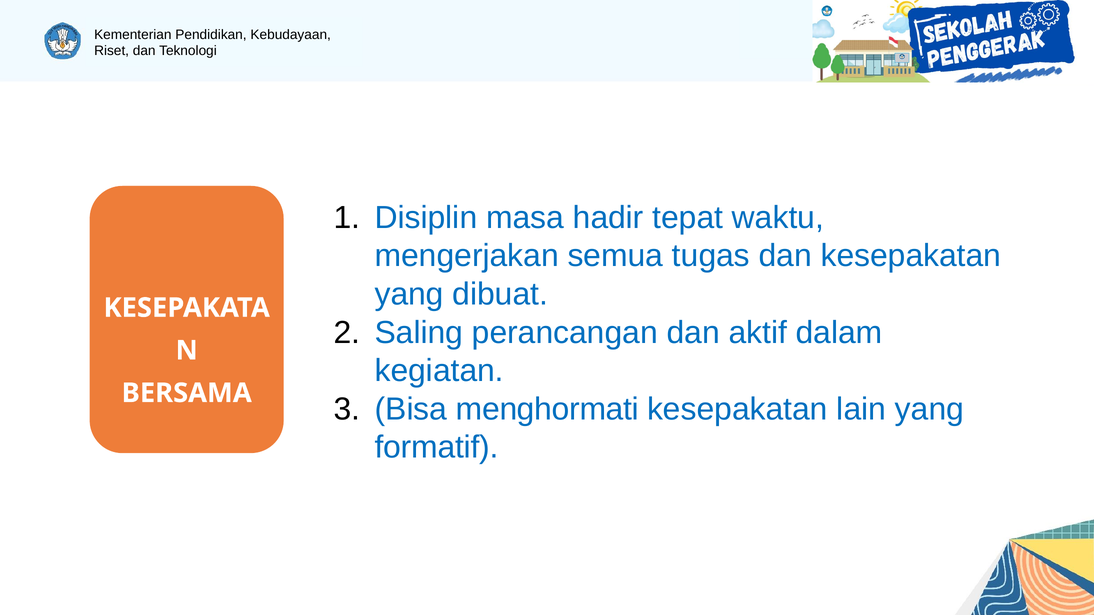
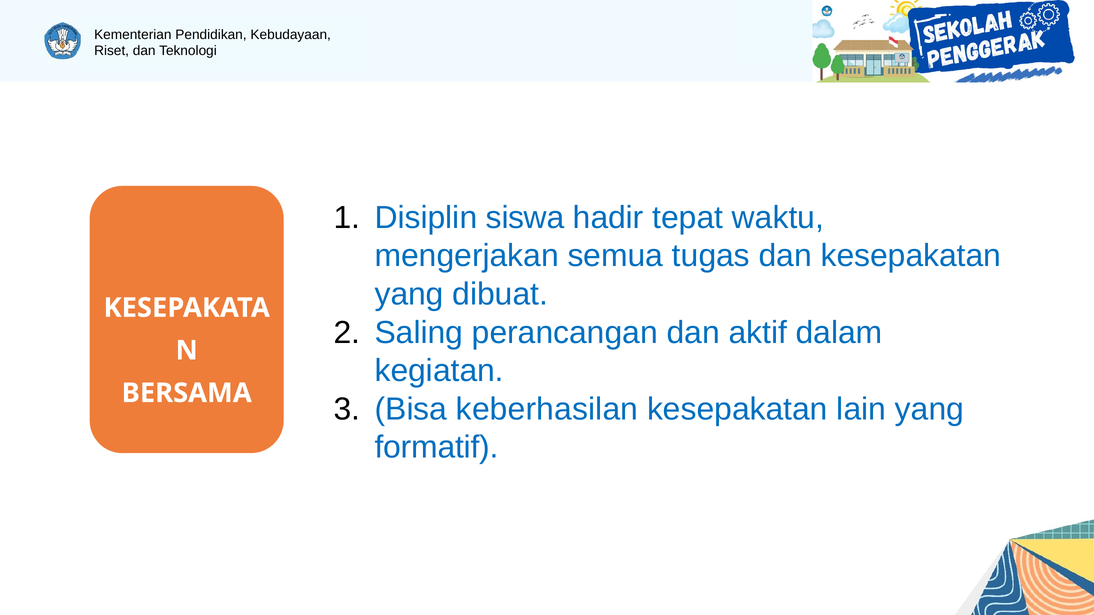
masa: masa -> siswa (525, 218)
menghormati: menghormati -> keberhasilan (547, 409)
